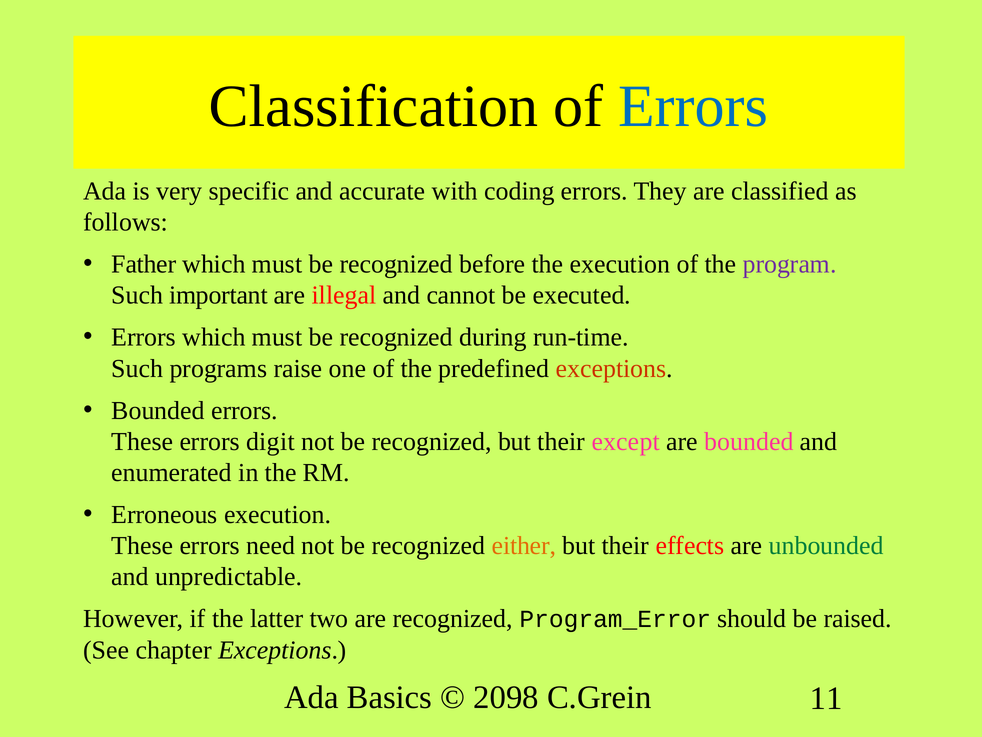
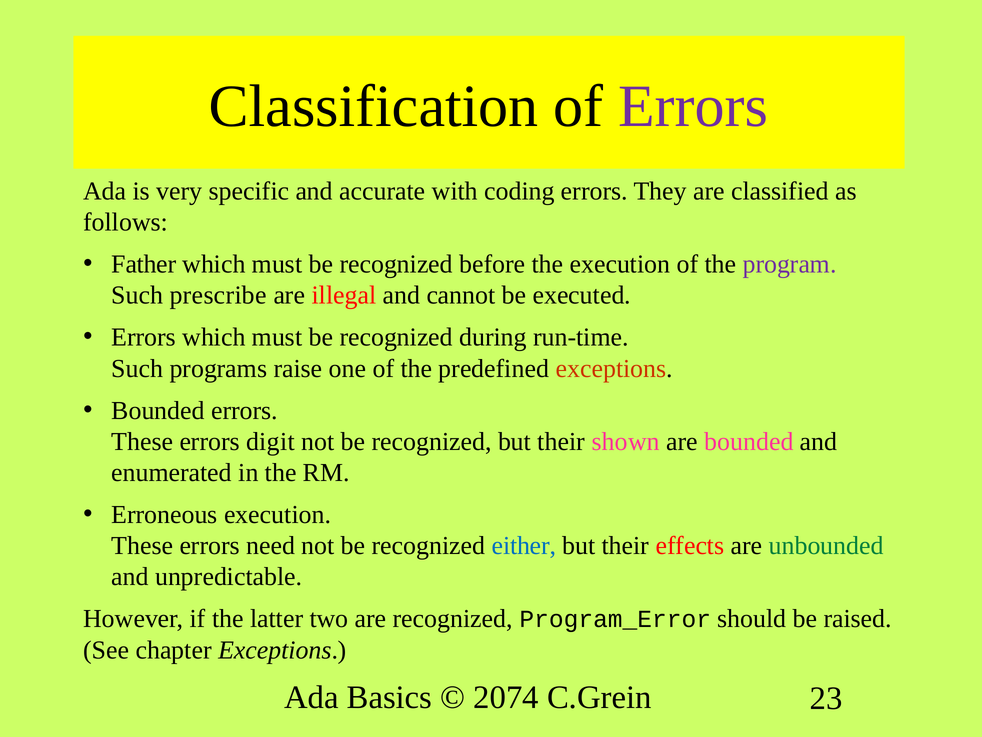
Errors colour: blue -> purple (693, 106)
important: important -> prescribe (218, 295)
except: except -> shown (626, 441)
either colour: orange -> blue (524, 545)
2098: 2098 -> 2074 (506, 697)
11: 11 -> 23 (826, 698)
